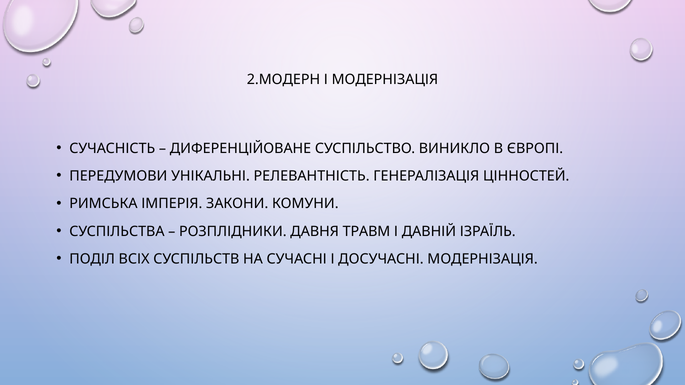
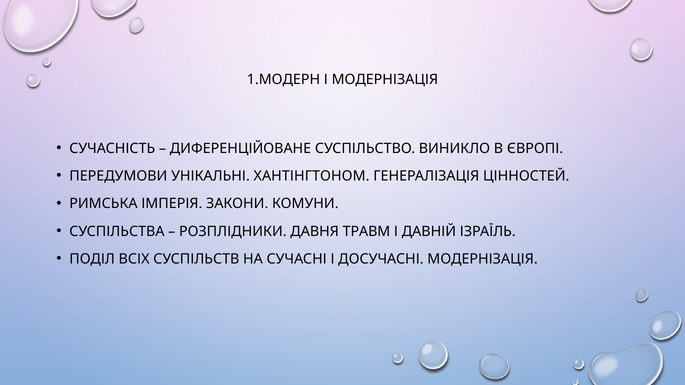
2.МОДЕРН: 2.МОДЕРН -> 1.МОДЕРН (283, 79)
РЕЛЕВАНТНІСТЬ: РЕЛЕВАНТНІСТЬ -> ХАНТІНГТОНОМ (312, 176)
